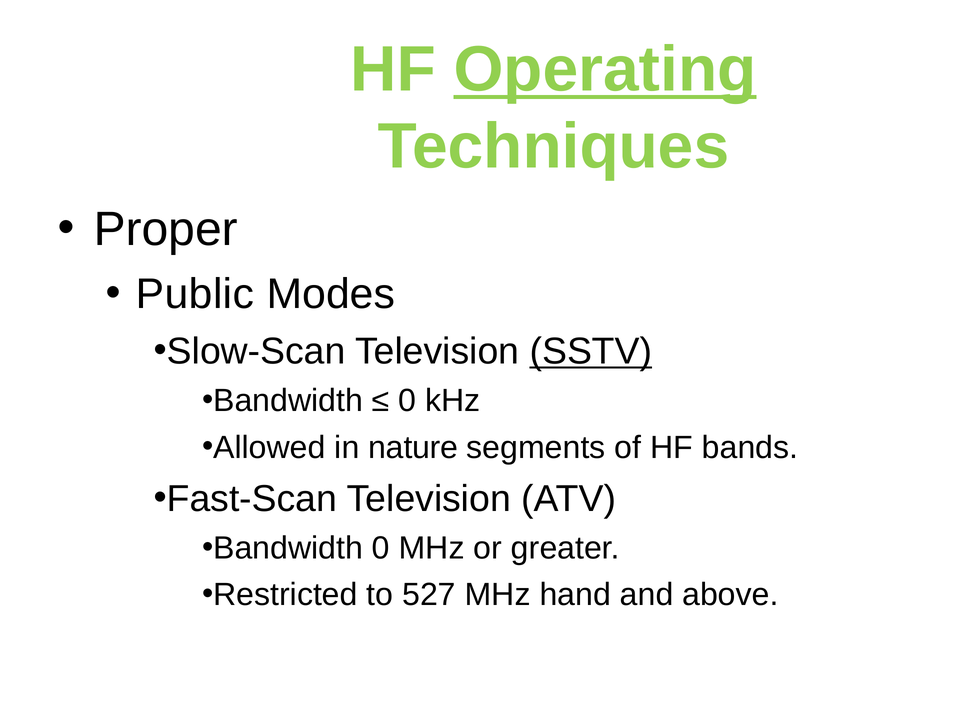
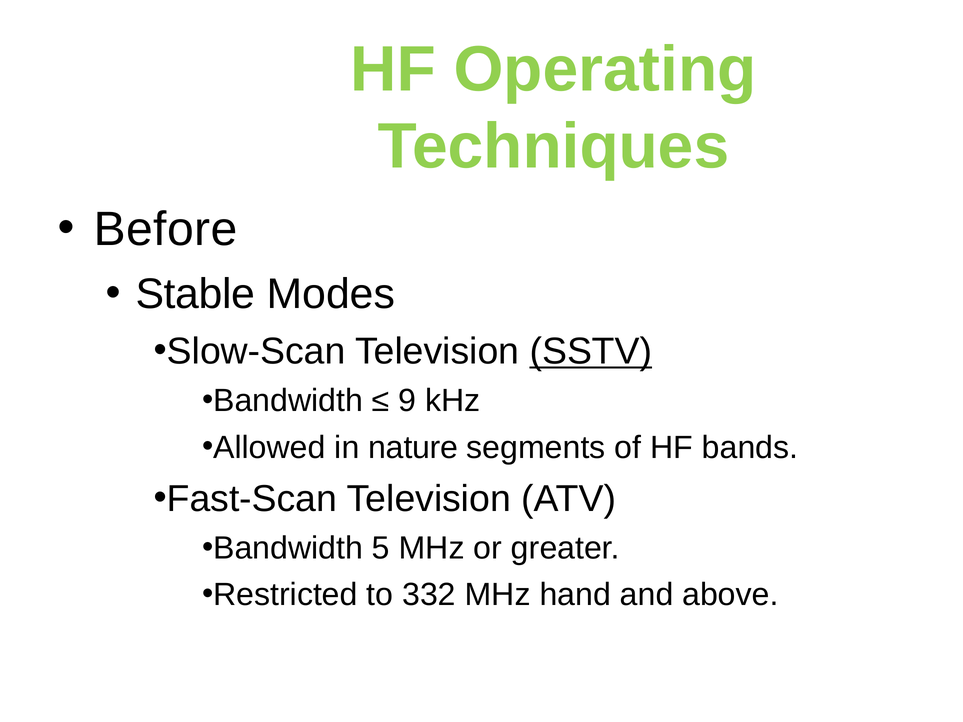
Operating underline: present -> none (605, 69)
Proper: Proper -> Before (166, 230)
Public: Public -> Stable (195, 294)
0: 0 -> 9 (407, 401)
Bandwidth 0: 0 -> 5 (381, 548)
527: 527 -> 332 (429, 595)
